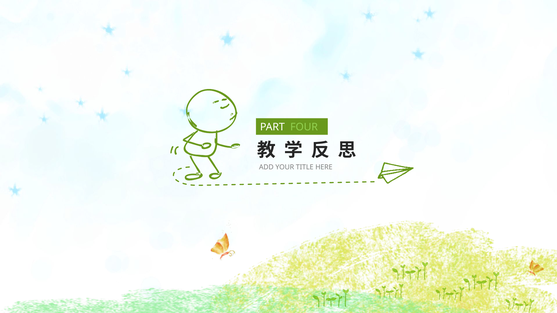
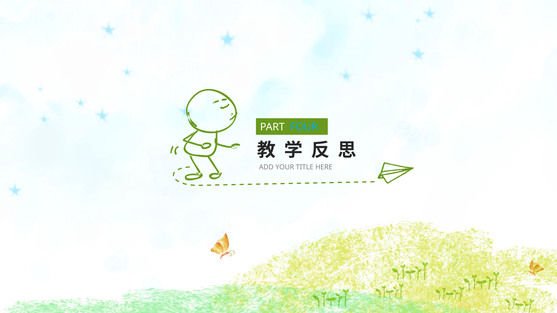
FOUR colour: light green -> light blue (304, 127)
